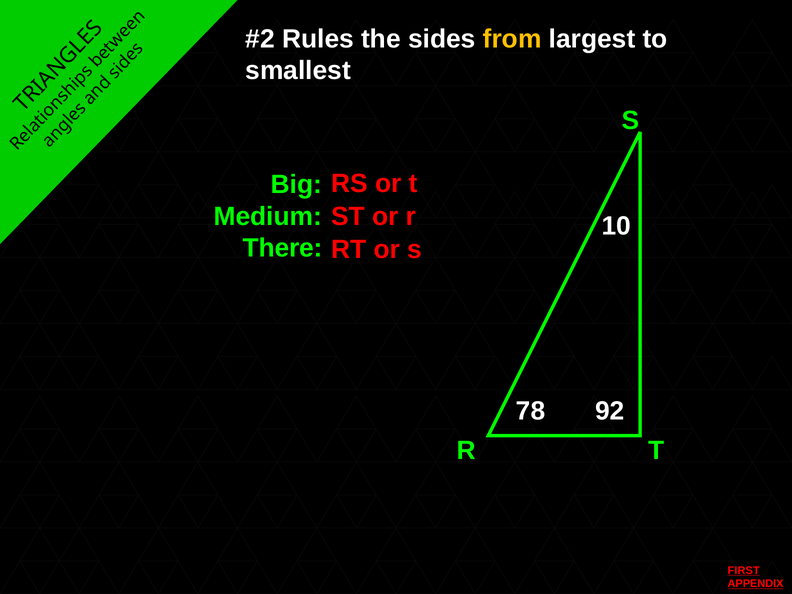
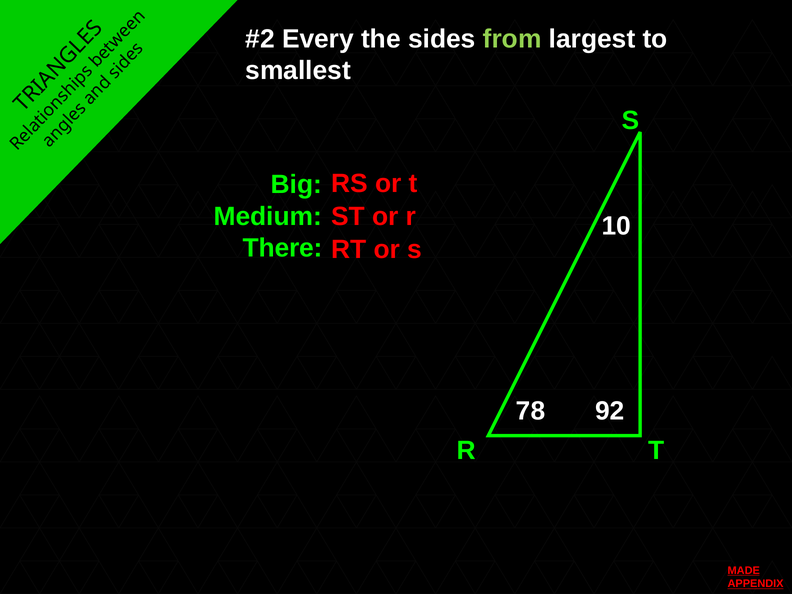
Rules: Rules -> Every (318, 39)
from colour: yellow -> light green (512, 39)
FIRST: FIRST -> MADE (744, 571)
